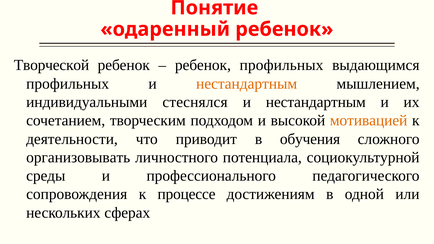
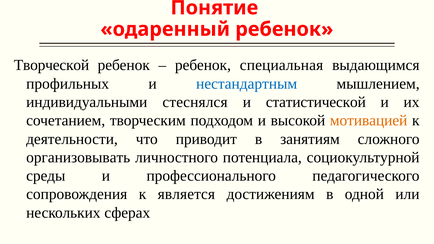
ребенок профильных: профильных -> специальная (282, 65)
нестандартным colour: orange -> blue (247, 84)
нестандартным: нестандартным -> статистической (316, 102)
обучения: обучения -> занятиям (310, 139)
процессе: процессе -> является (186, 194)
